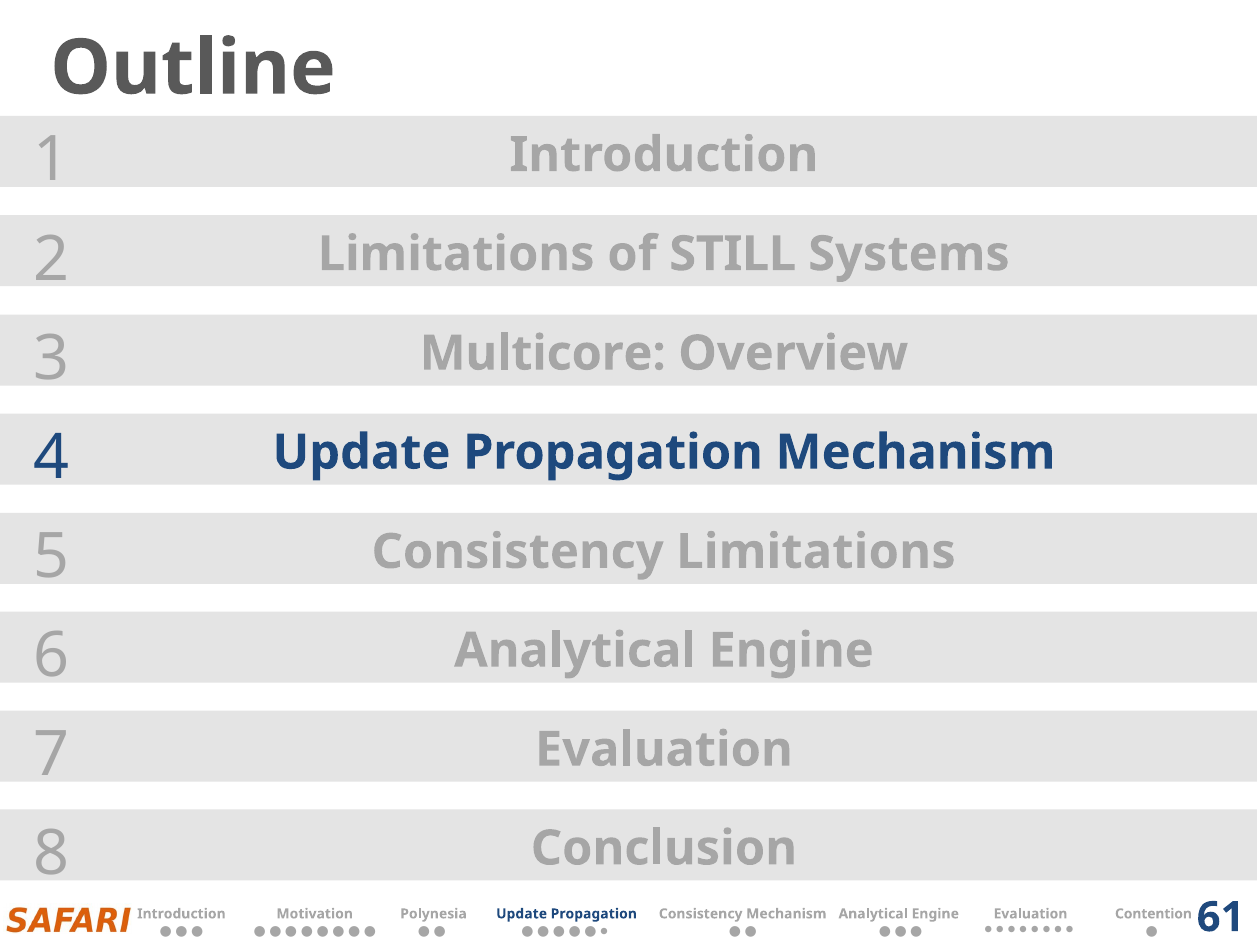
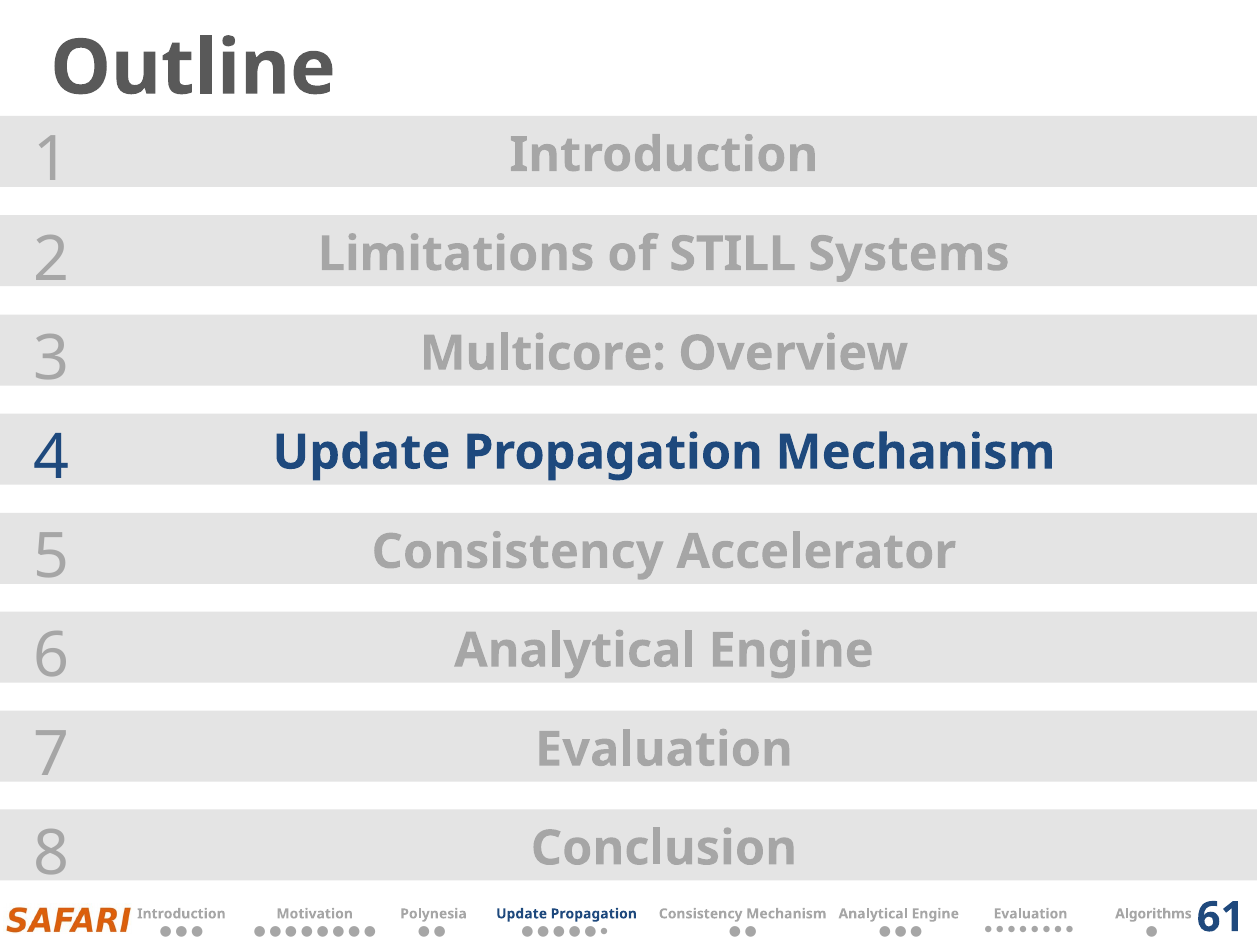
Consistency Limitations: Limitations -> Accelerator (816, 552)
Contention: Contention -> Algorithms (1153, 914)
